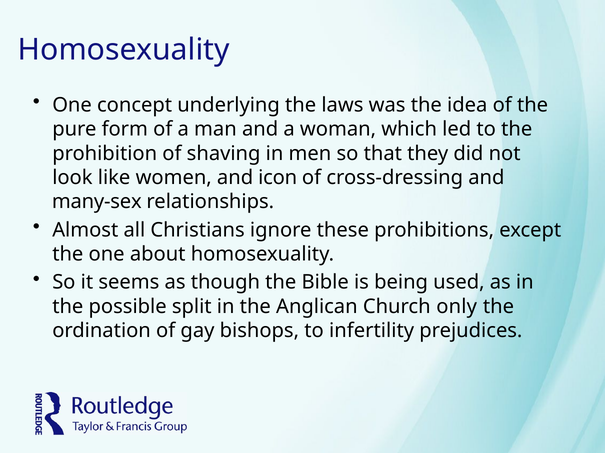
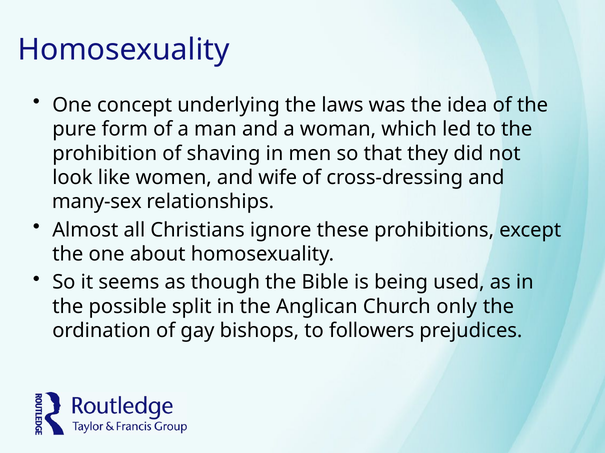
icon: icon -> wife (278, 178)
infertility: infertility -> followers (372, 331)
